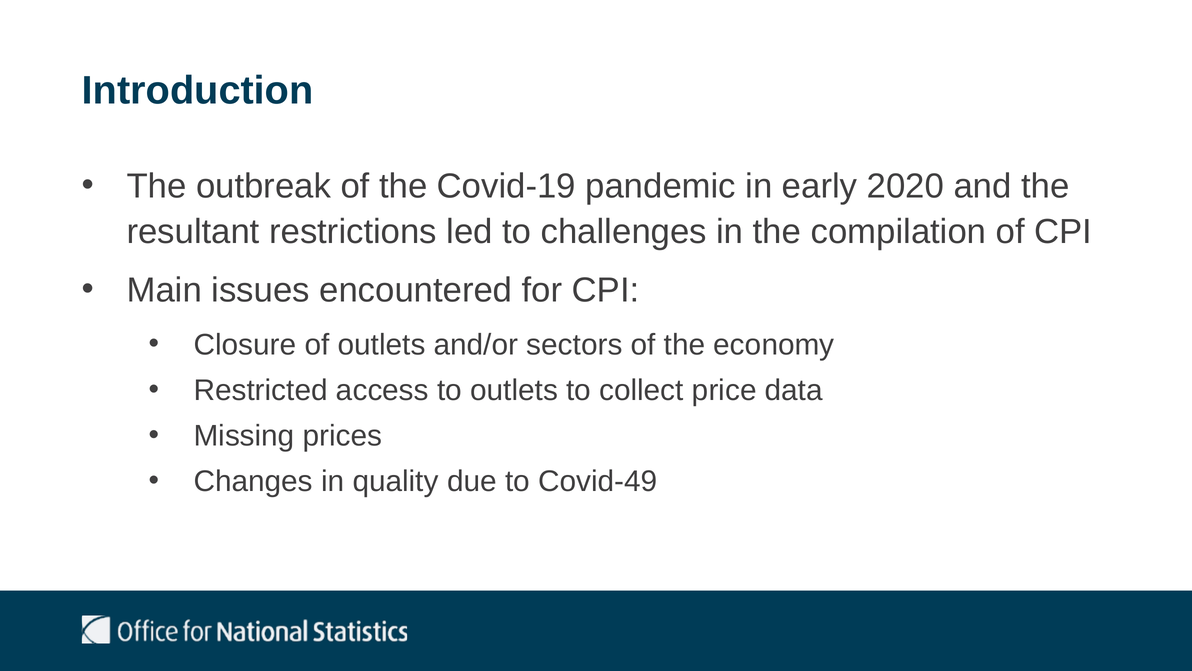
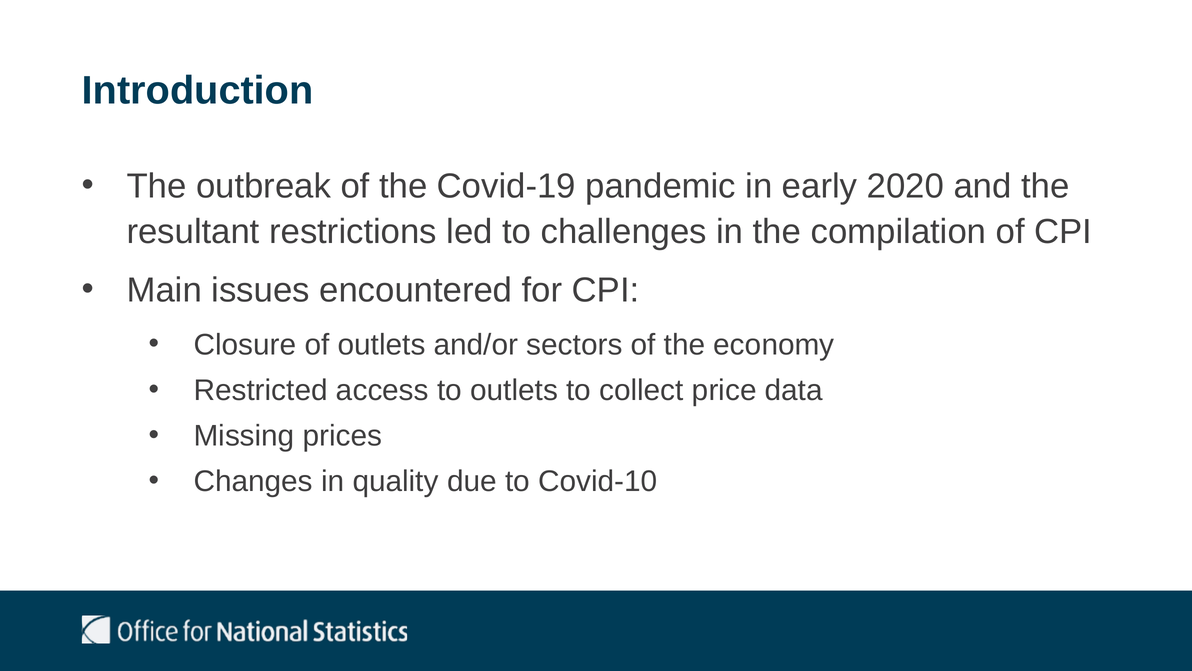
Covid-49: Covid-49 -> Covid-10 (598, 481)
